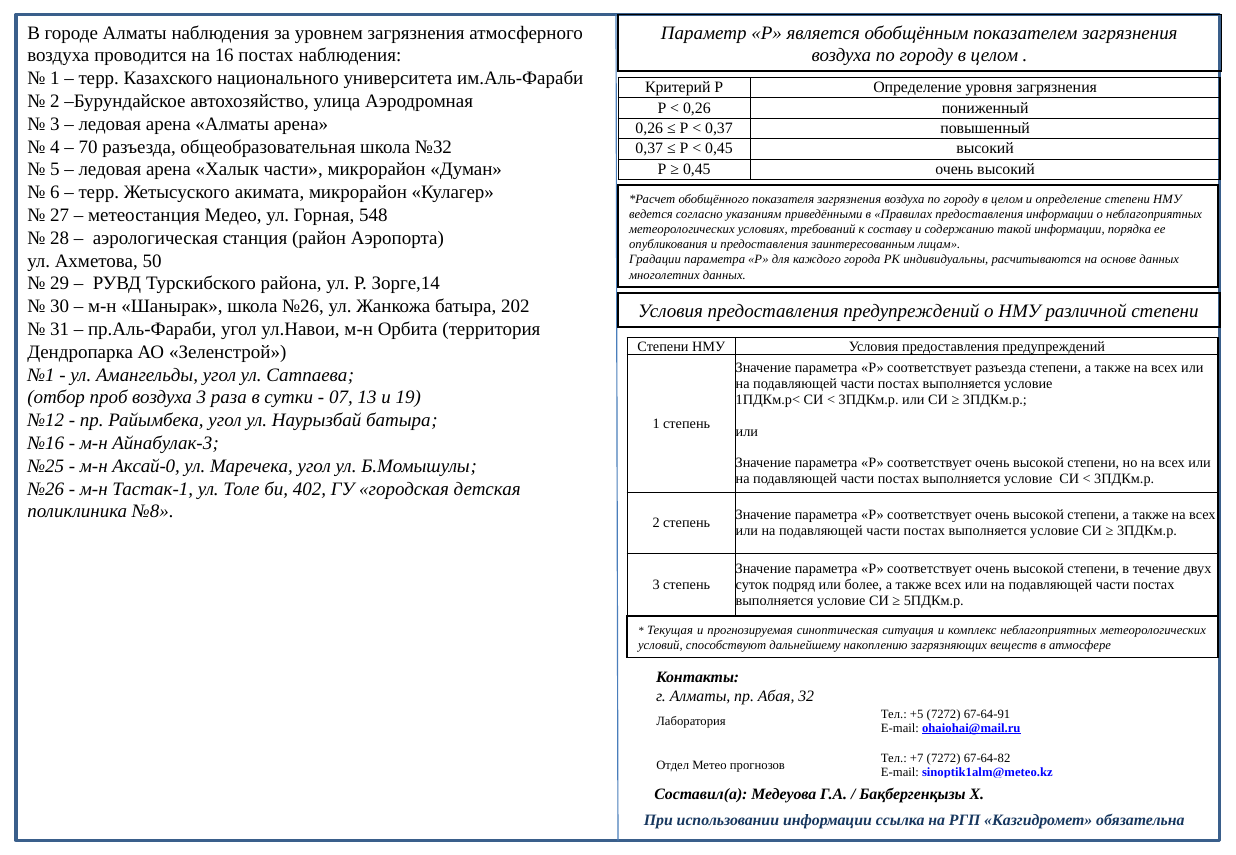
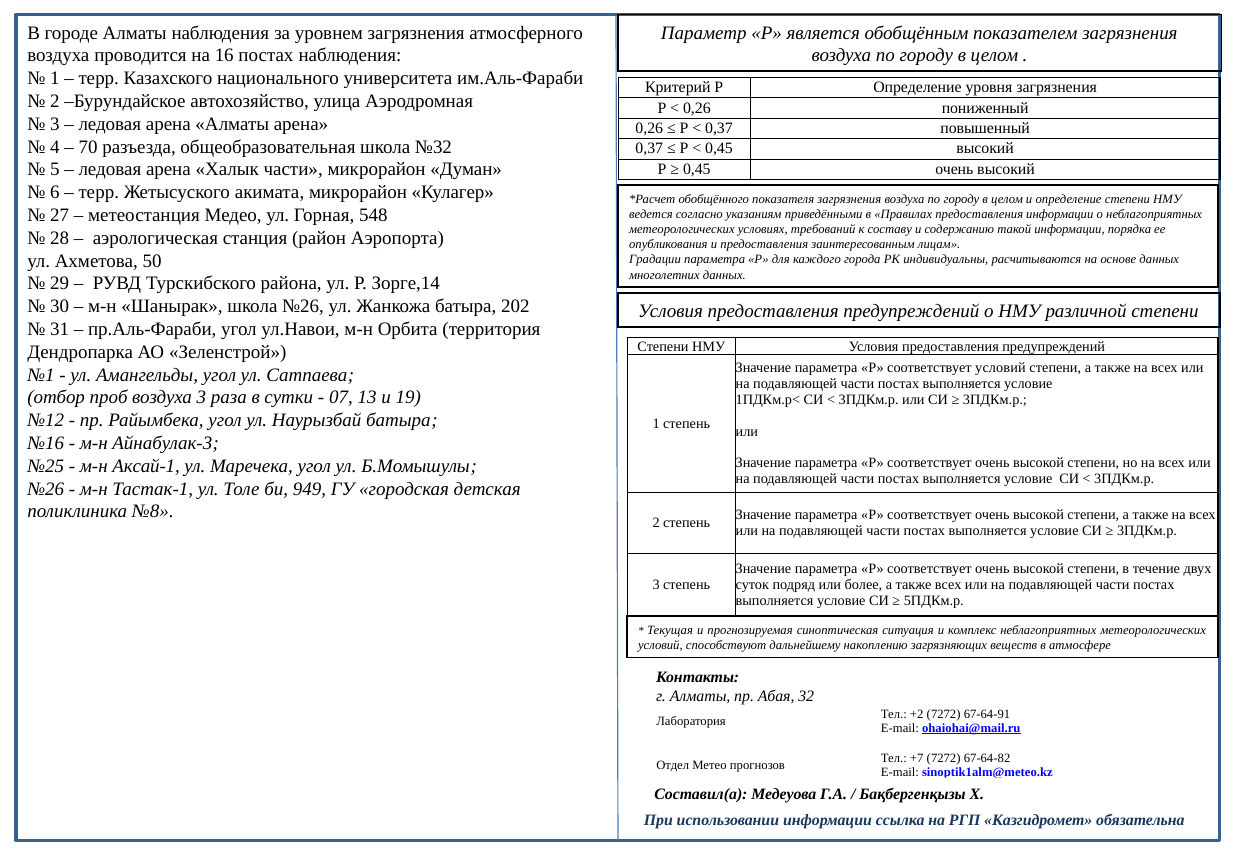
соответствует разъезда: разъезда -> условий (1001, 369)
Аксай-0: Аксай-0 -> Аксай-1 (146, 466)
402: 402 -> 949 (310, 489)
+5: +5 -> +2 (917, 715)
